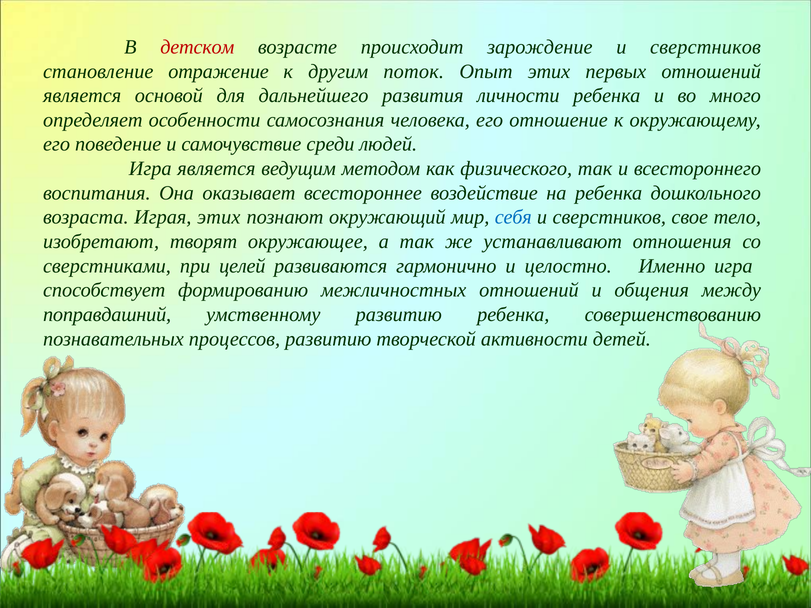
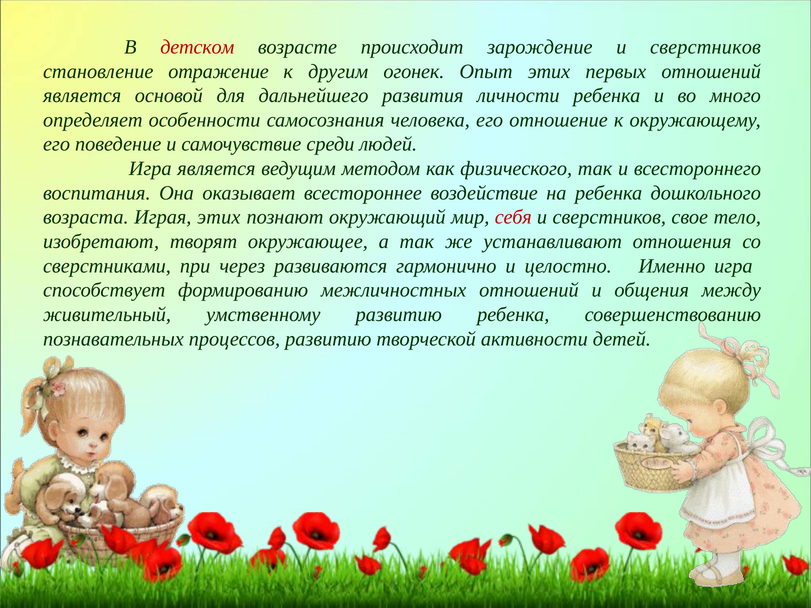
поток: поток -> огонек (414, 71)
себя colour: blue -> red (513, 217)
целей: целей -> через (242, 266)
поправдашний: поправдашний -> живительный (107, 315)
